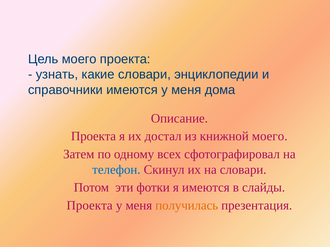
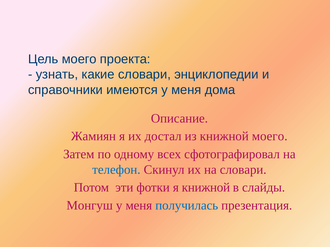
Проекта: Проекта -> Жамиян (93, 137)
я имеются: имеются -> книжной (206, 188)
Проекта: Проекта -> Монгуш (90, 206)
получилась colour: orange -> blue (187, 206)
